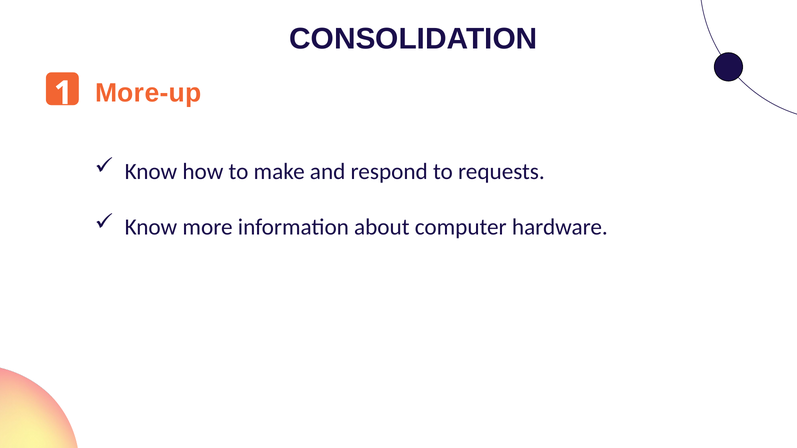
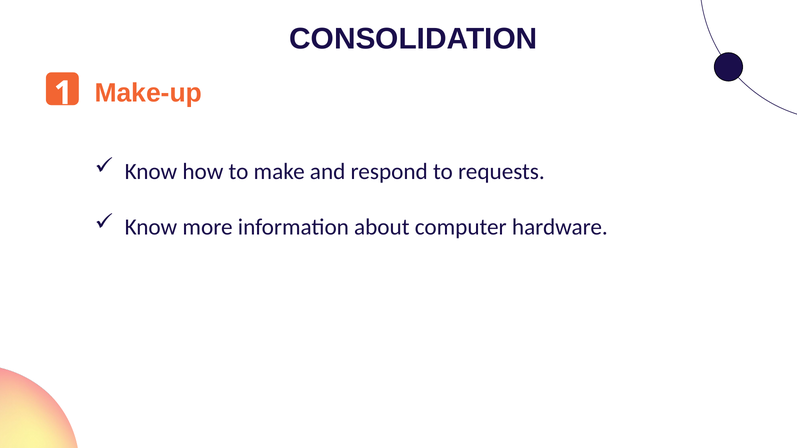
More-up: More-up -> Make-up (148, 93)
